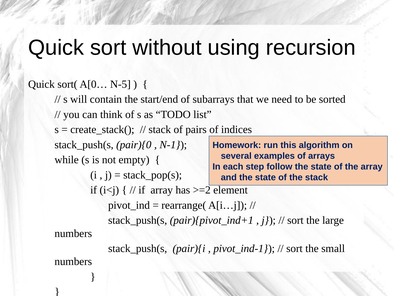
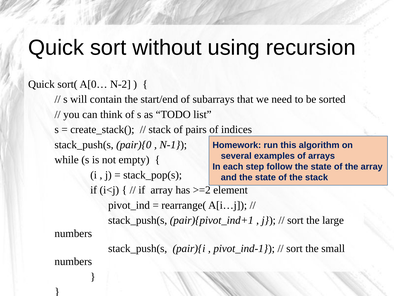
N-5: N-5 -> N-2 (120, 84)
